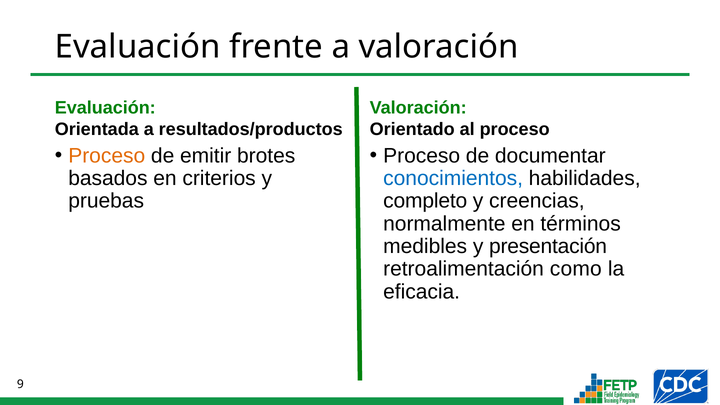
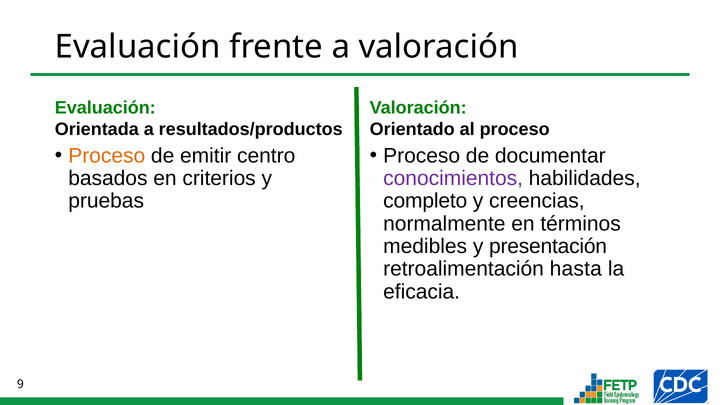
brotes: brotes -> centro (266, 156)
conocimientos colour: blue -> purple (453, 178)
como: como -> hasta (576, 269)
